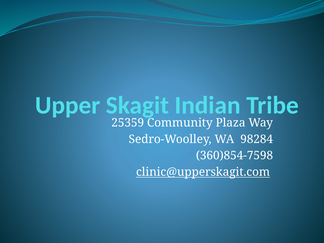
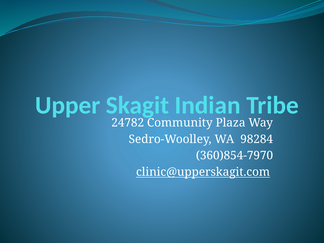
25359: 25359 -> 24782 (128, 123)
360)854-7598: 360)854-7598 -> 360)854-7970 (234, 156)
